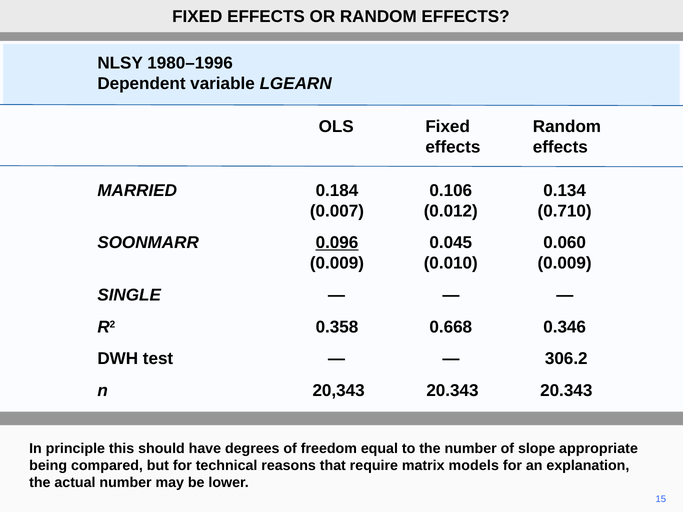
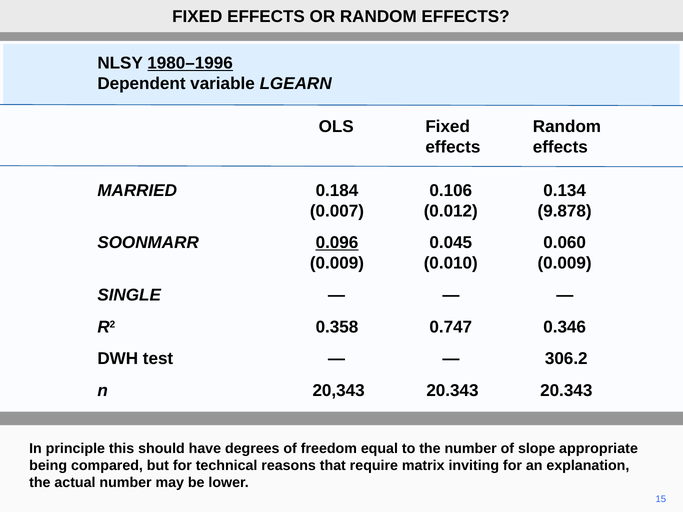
1980–1996 underline: none -> present (190, 63)
0.710: 0.710 -> 9.878 (565, 211)
0.668: 0.668 -> 0.747 (451, 327)
models: models -> inviting (474, 466)
